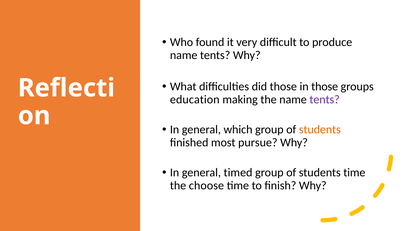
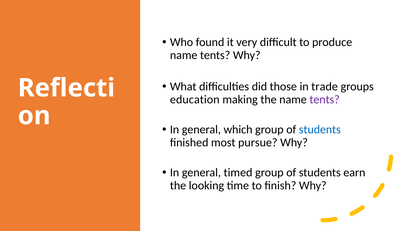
in those: those -> trade (325, 87)
students colour: orange -> blue (320, 129)
students time: time -> earn (354, 172)
choose: choose -> looking (206, 185)
